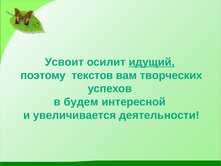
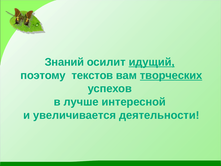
Усвоит: Усвоит -> Знаний (64, 62)
творческих underline: none -> present (171, 75)
будем: будем -> лучше (81, 102)
